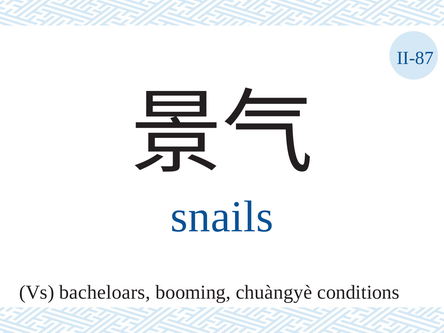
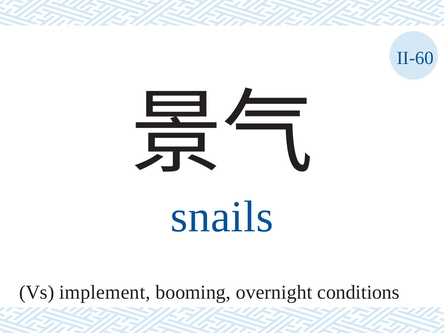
II-87: II-87 -> II-60 (415, 58)
bacheloars: bacheloars -> implement (105, 292)
chuàngyè: chuàngyè -> overnight (274, 292)
